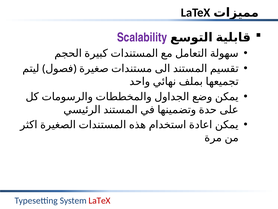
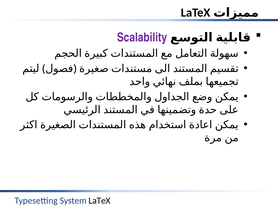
LaTeX colour: red -> black (99, 200)
